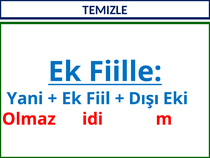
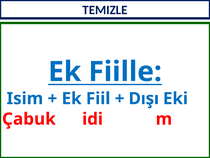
Yani: Yani -> Isim (25, 98)
Olmaz: Olmaz -> Çabuk (29, 119)
